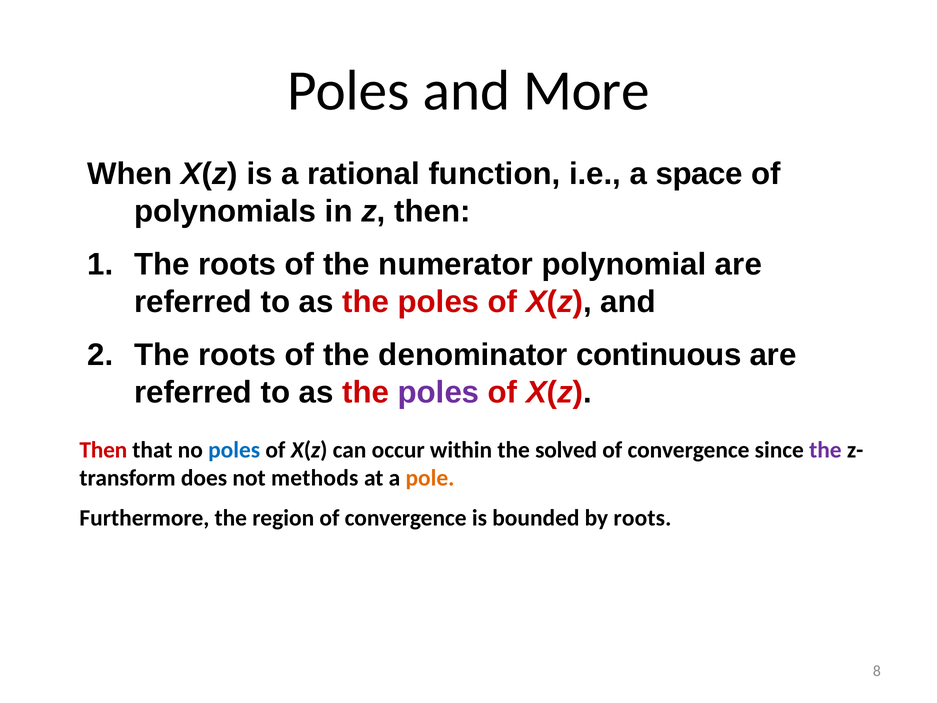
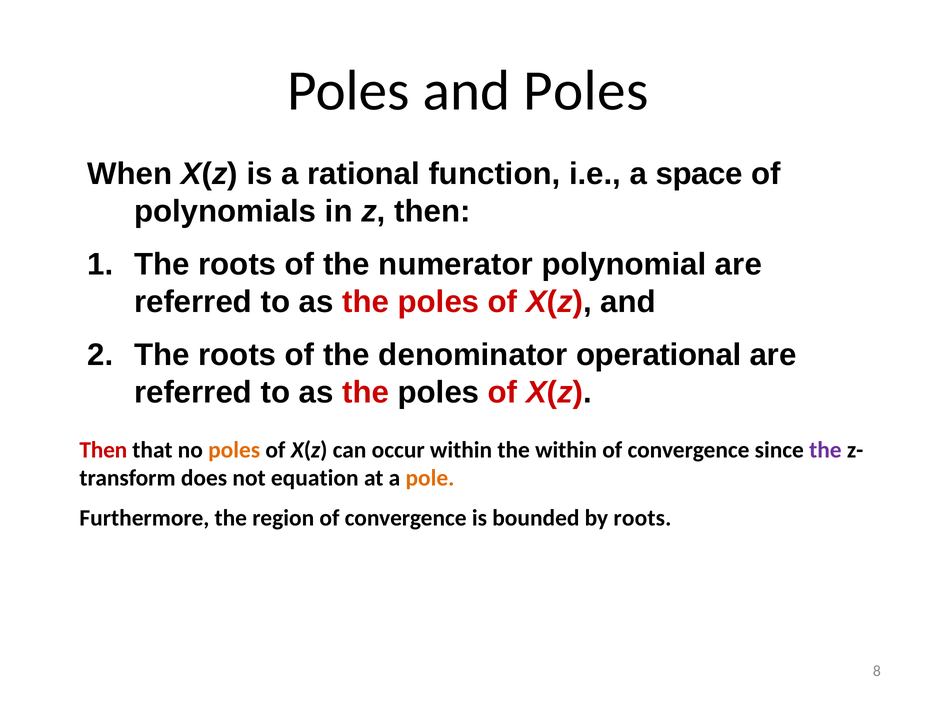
and More: More -> Poles (586, 91)
continuous: continuous -> operational (659, 355)
poles colour: purple -> black (438, 392)
poles colour: blue -> orange (234, 450)
the solved: solved -> within (566, 450)
methods: methods -> equation (315, 478)
